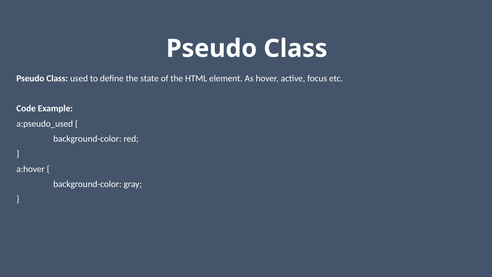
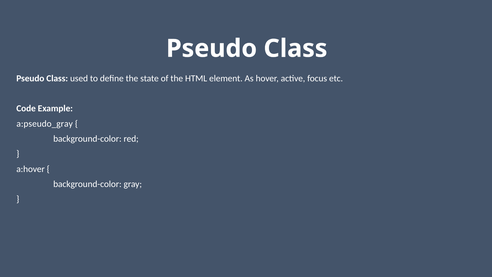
a:pseudo_used: a:pseudo_used -> a:pseudo_gray (45, 124)
